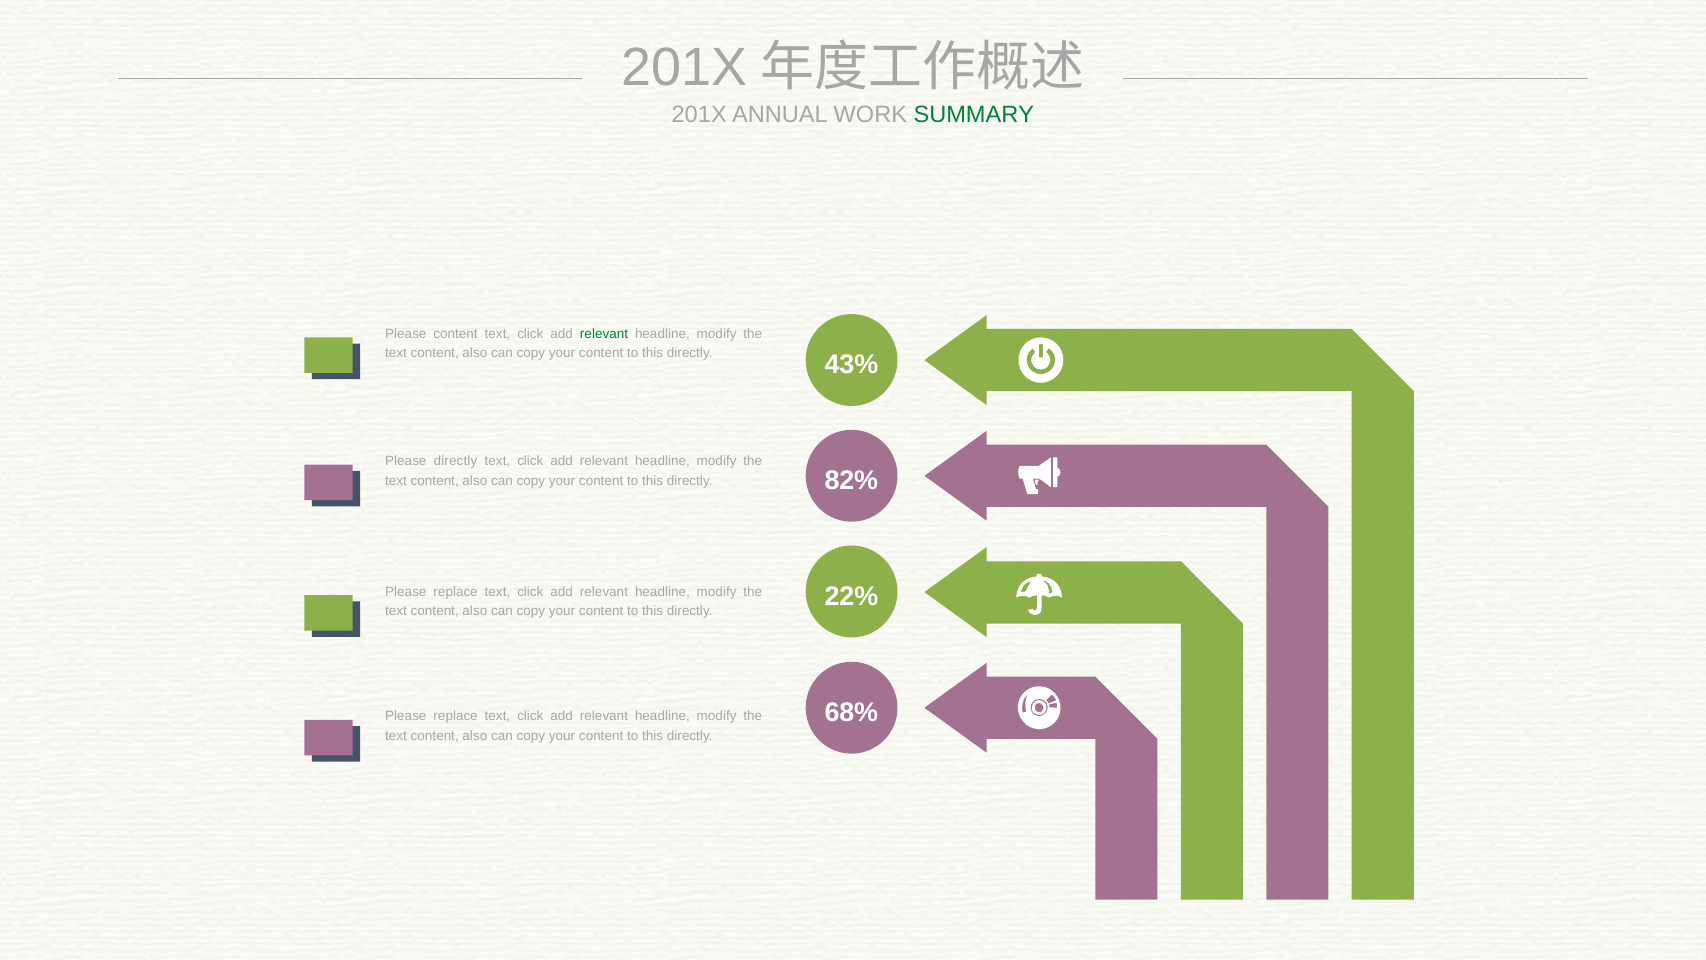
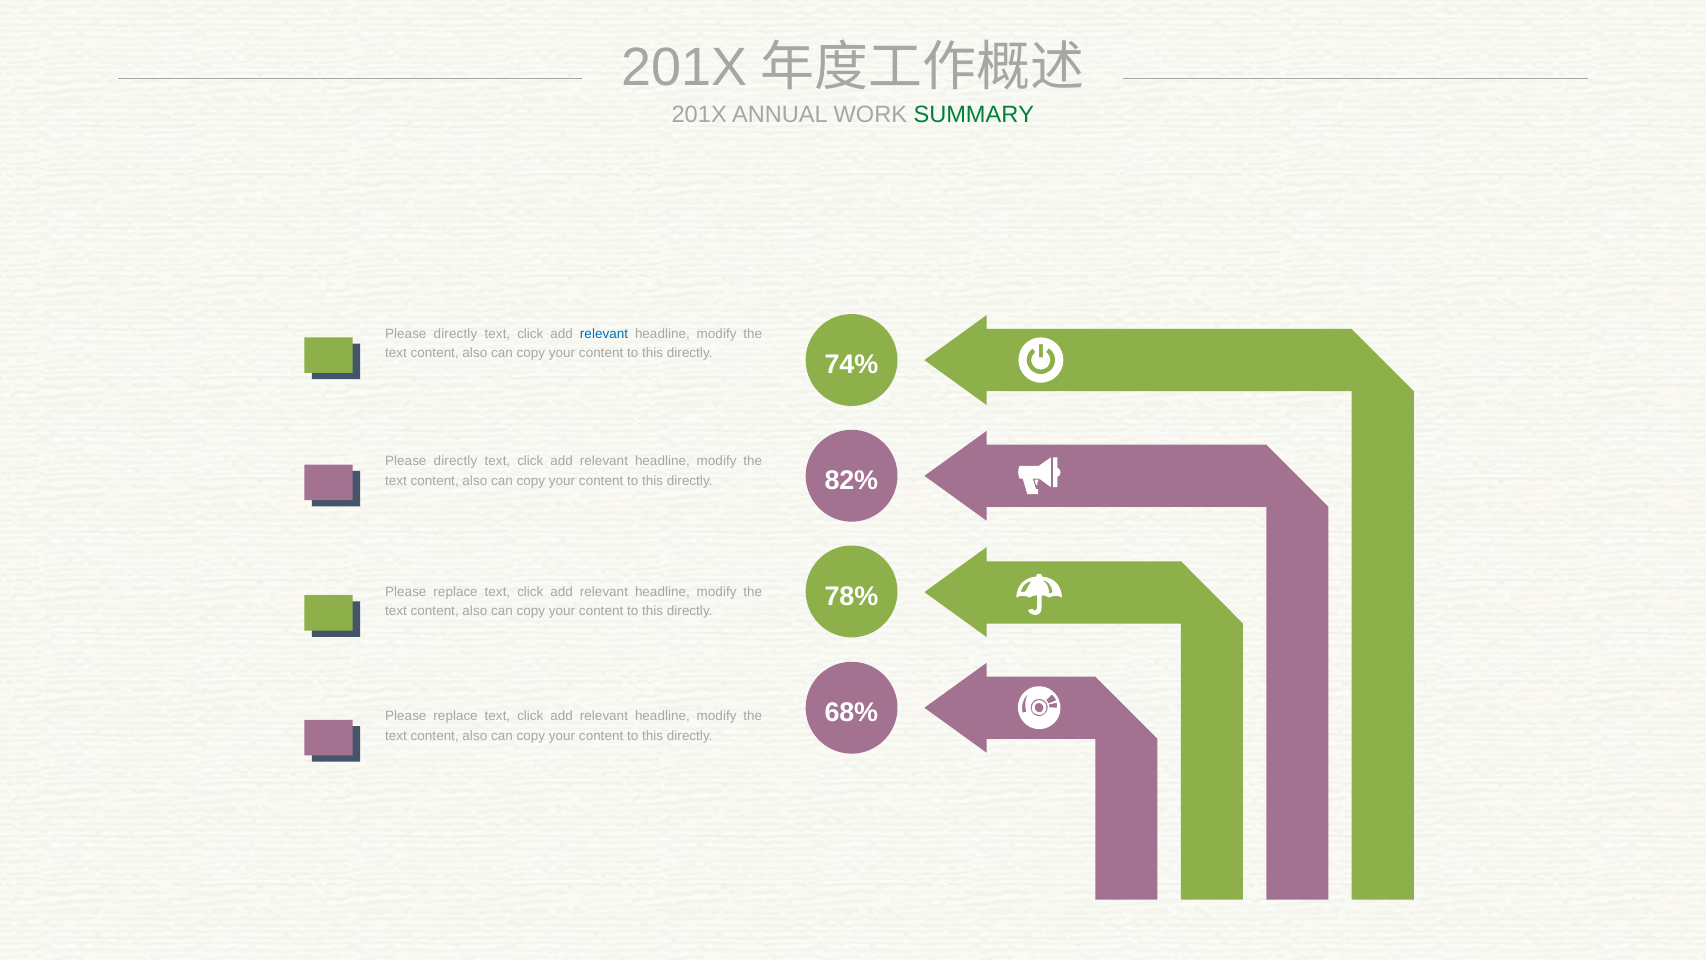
content: content -> directly (456, 334)
relevant colour: green -> blue (604, 334)
43%: 43% -> 74% (851, 365)
22%: 22% -> 78% (851, 596)
